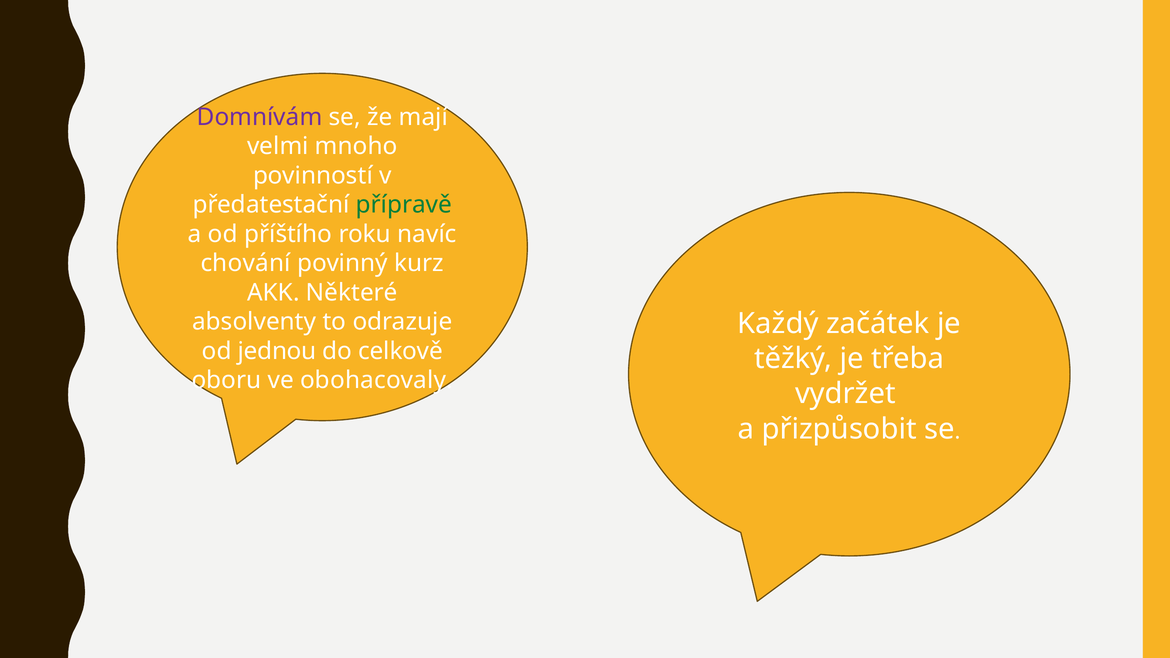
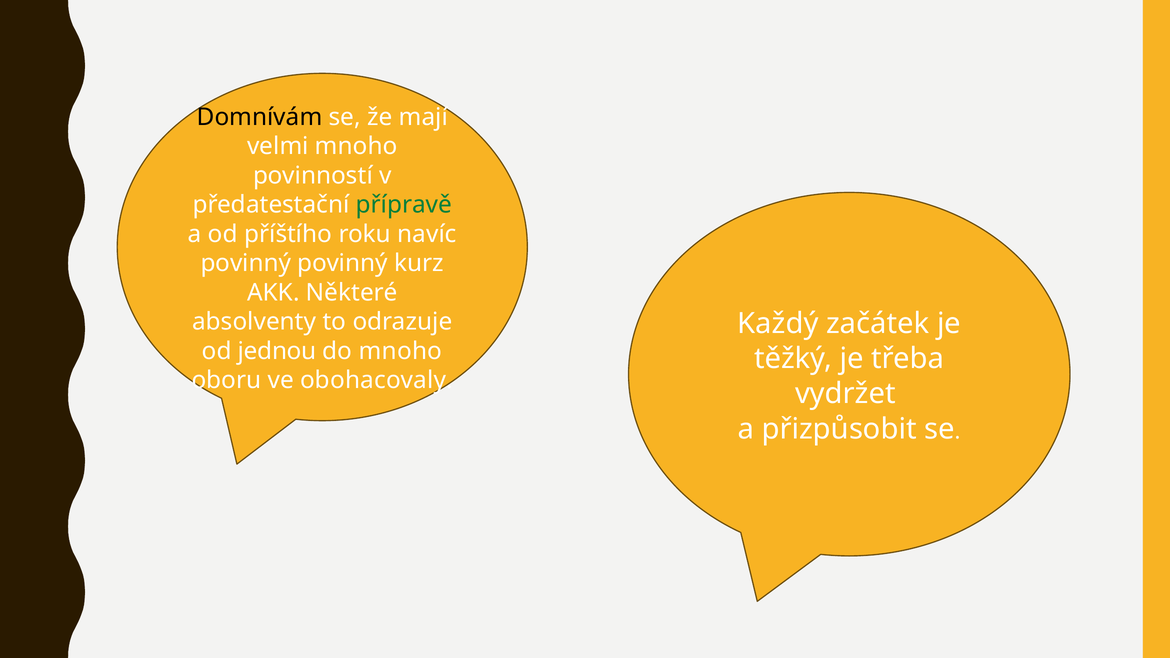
Domnívám colour: purple -> black (260, 117)
chování: chování -> povinný (246, 263)
do celkově: celkově -> mnoho (400, 351)
